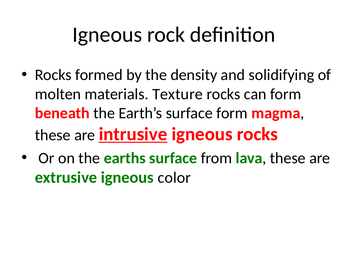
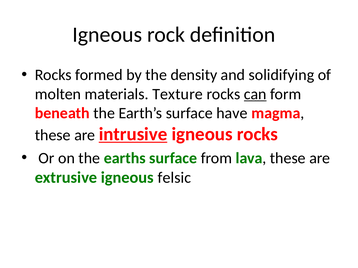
can underline: none -> present (255, 94)
surface form: form -> have (232, 113)
color: color -> felsic (174, 178)
